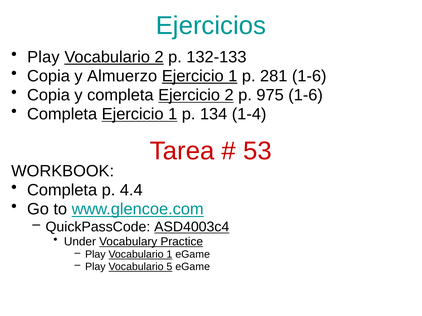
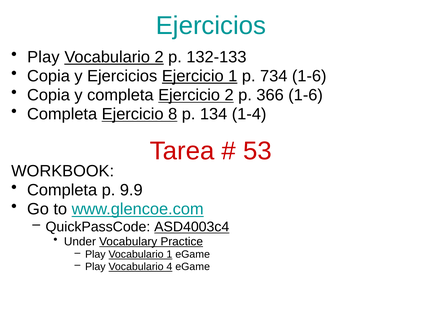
y Almuerzo: Almuerzo -> Ejercicios (122, 76)
281: 281 -> 734 (274, 76)
975: 975 -> 366 (270, 95)
Completa Ejercicio 1: 1 -> 8 (173, 114)
4.4: 4.4 -> 9.9 (131, 191)
5: 5 -> 4 (169, 267)
